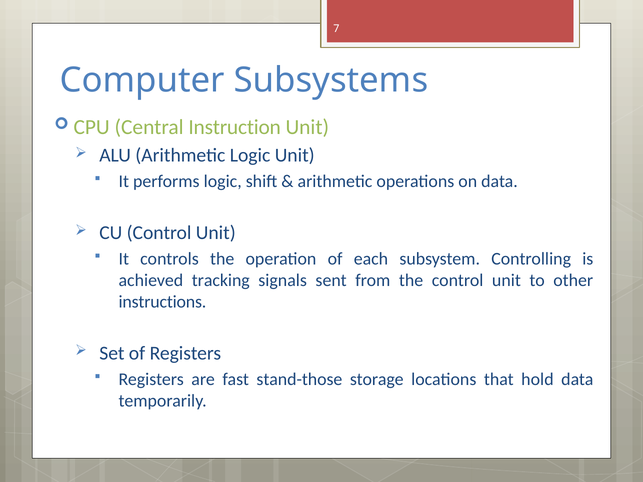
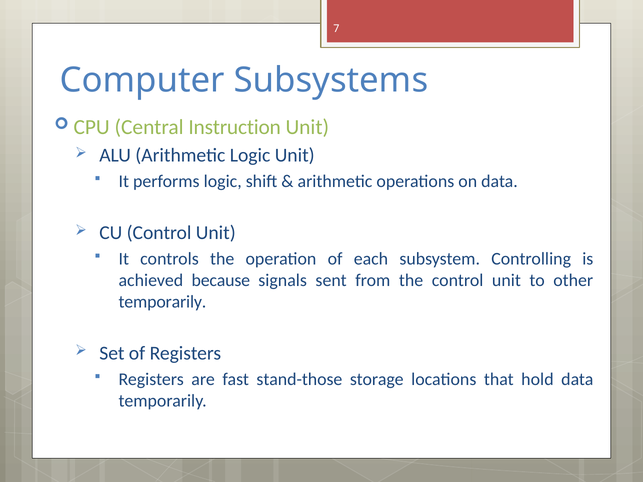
tracking: tracking -> because (221, 280)
instructions: instructions -> temporarily (162, 302)
